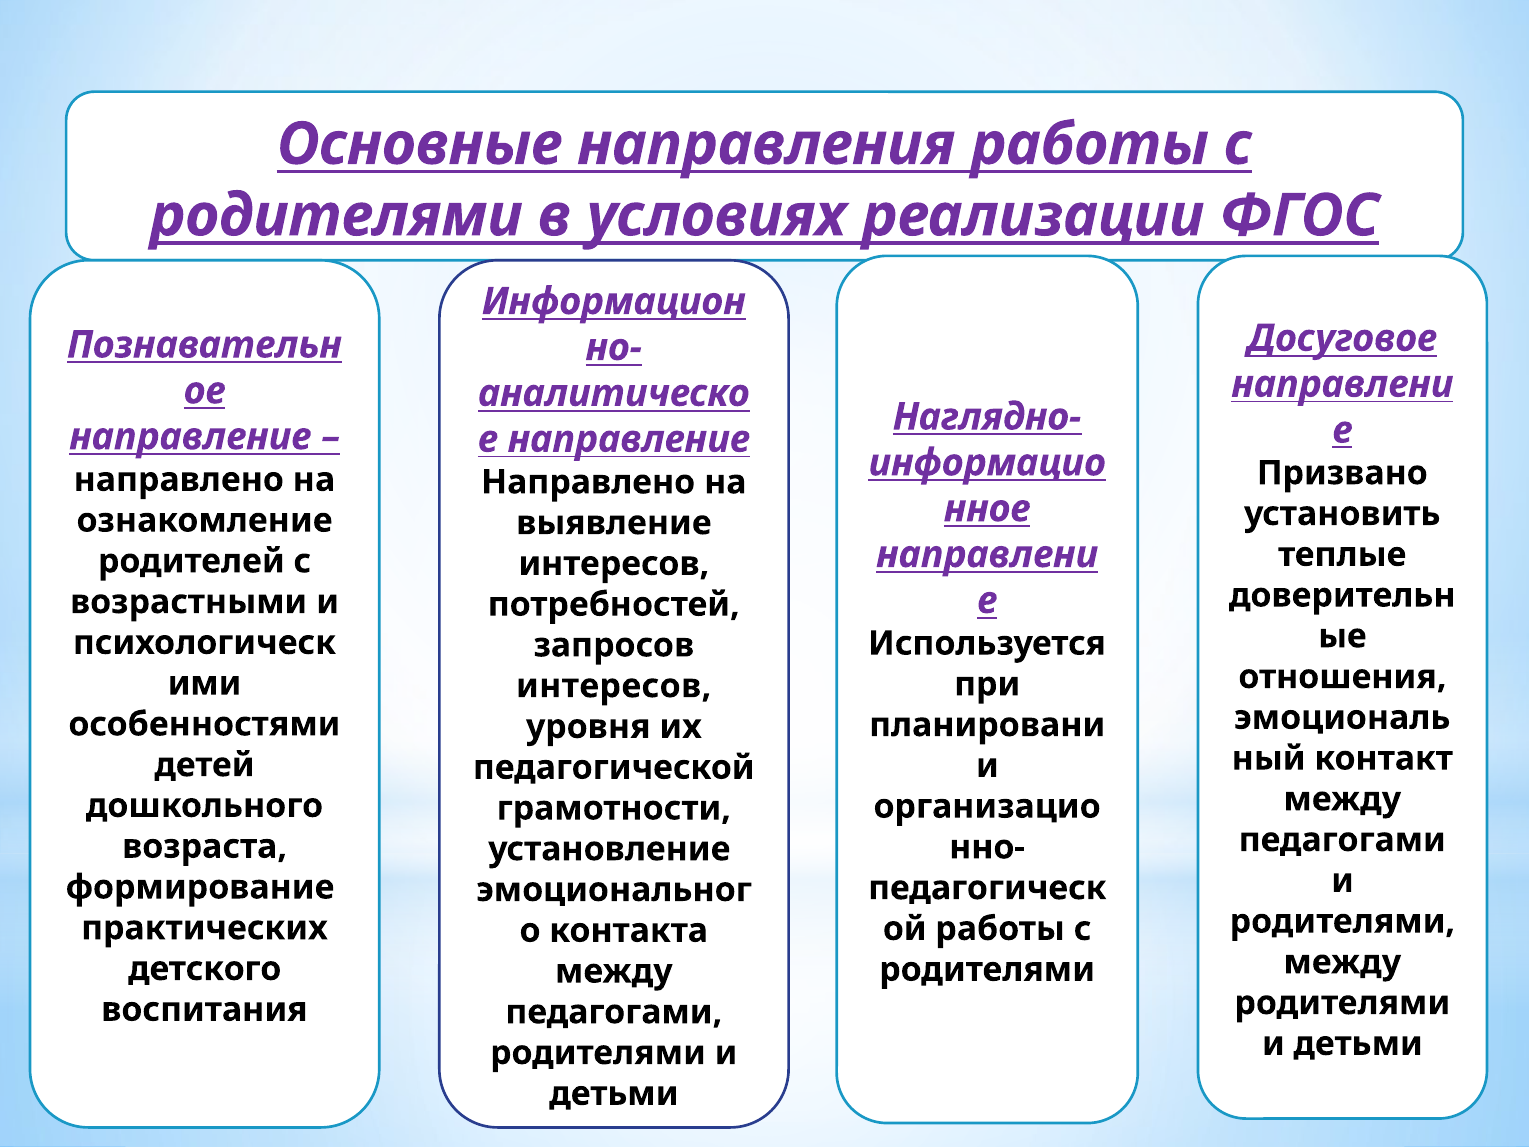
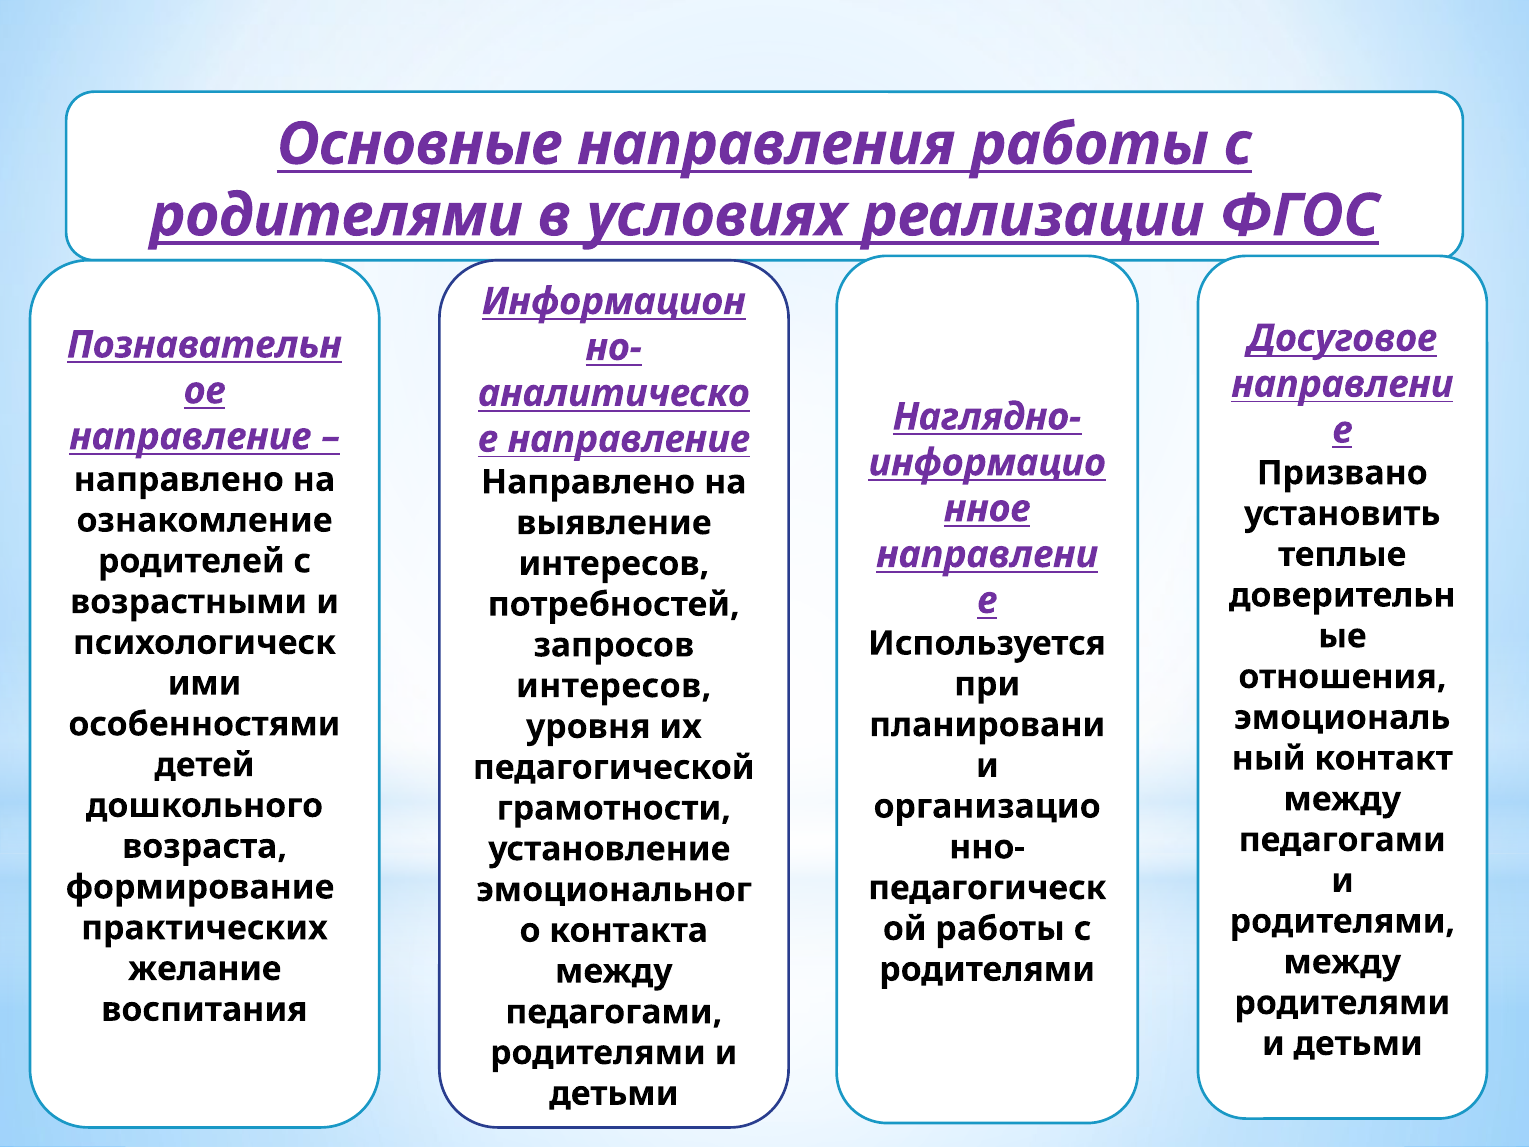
детского: детского -> желание (205, 969)
